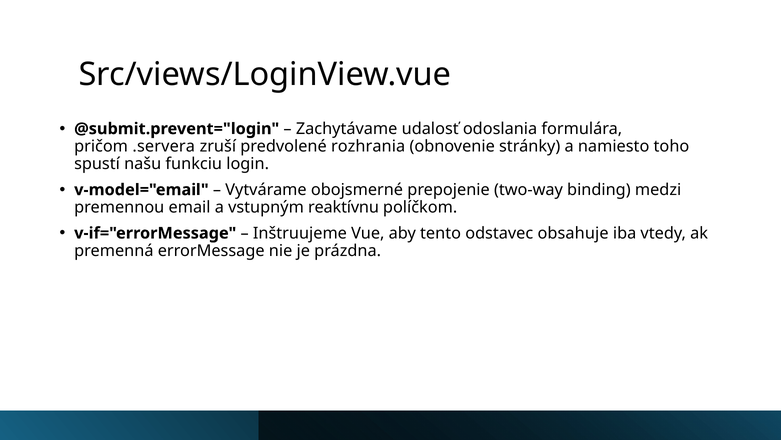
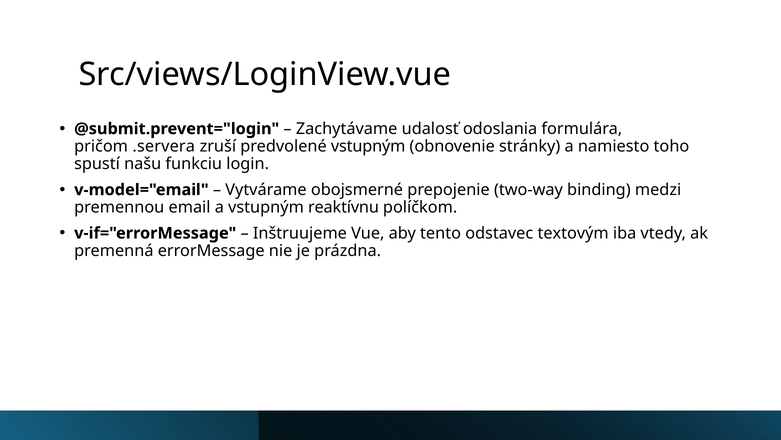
predvolené rozhrania: rozhrania -> vstupným (368, 146)
obsahuje: obsahuje -> textovým (573, 233)
